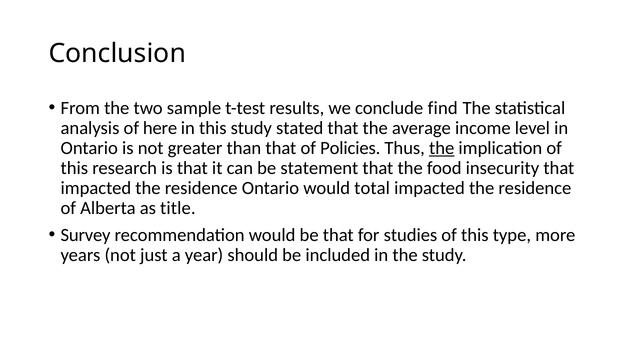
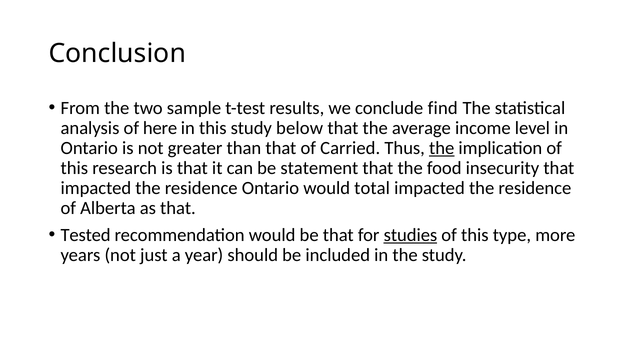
stated: stated -> below (300, 128)
Policies: Policies -> Carried (350, 148)
as title: title -> that (178, 208)
Survey: Survey -> Tested (86, 235)
studies underline: none -> present (410, 235)
